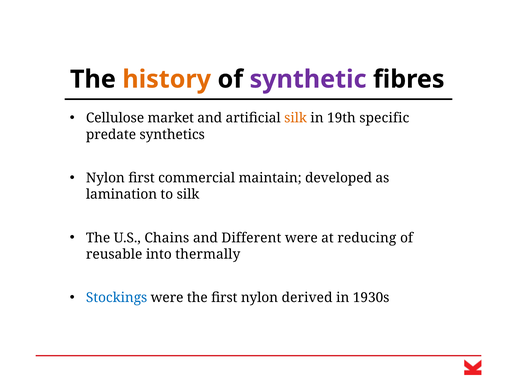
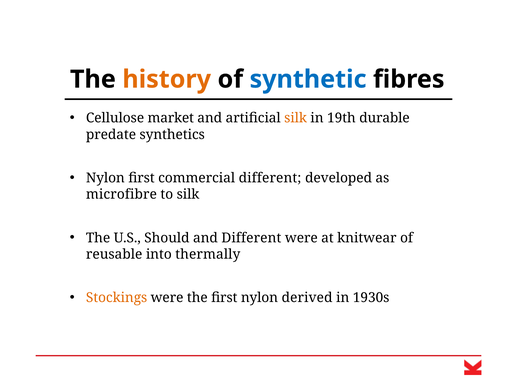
synthetic colour: purple -> blue (308, 79)
specific: specific -> durable (384, 118)
commercial maintain: maintain -> different (270, 178)
lamination: lamination -> microfibre (121, 194)
Chains: Chains -> Should (167, 238)
reducing: reducing -> knitwear (367, 238)
Stockings colour: blue -> orange (117, 298)
